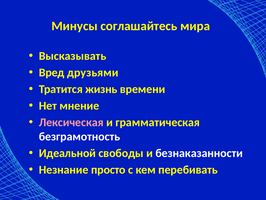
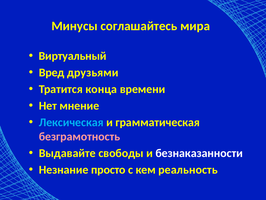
Высказывать: Высказывать -> Виртуальный (73, 56)
жизнь: жизнь -> конца (101, 89)
Лексическая colour: pink -> light blue (71, 122)
безграмотность colour: white -> pink (79, 136)
Идеальной: Идеальной -> Выдавайте (67, 153)
перебивать: перебивать -> реальность (188, 169)
